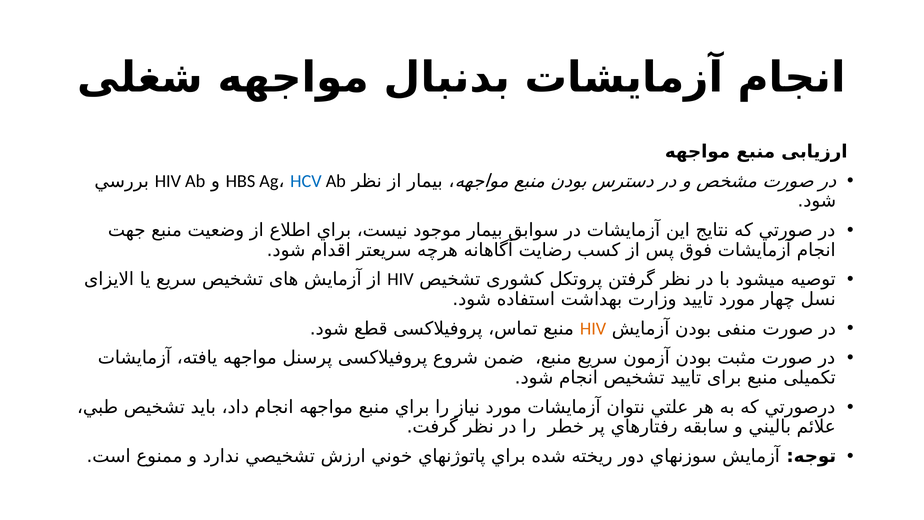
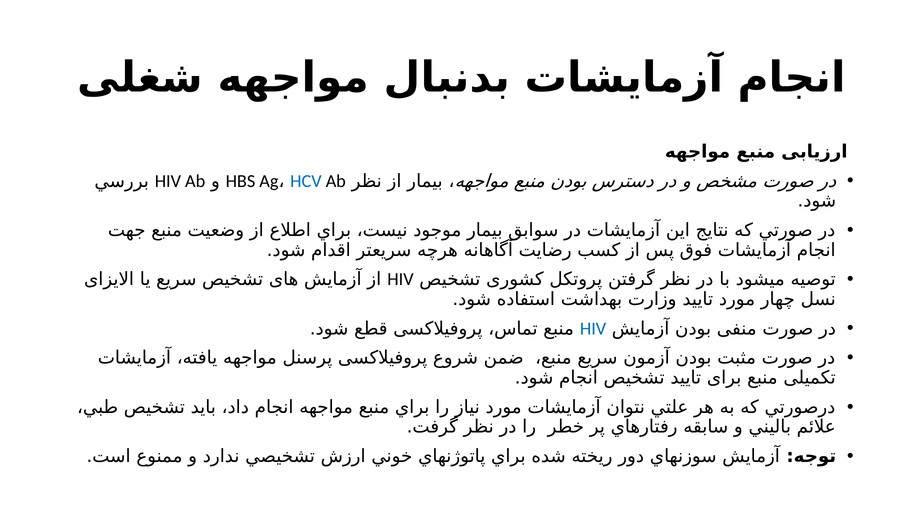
HIV colour: orange -> blue (593, 328)
